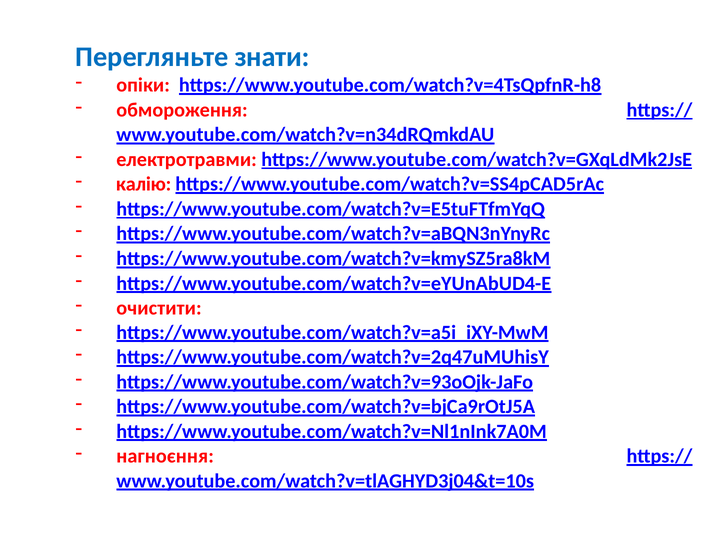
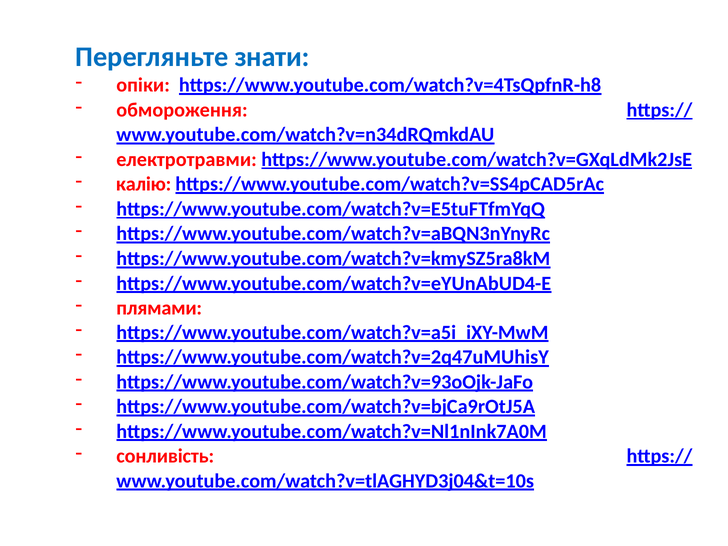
очистити: очистити -> плямами (159, 308)
нагноєння: нагноєння -> сонливість (165, 456)
